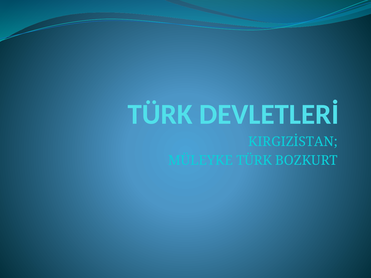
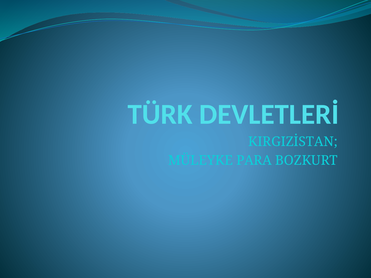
MÜLEYKE TÜRK: TÜRK -> PARA (254, 161)
